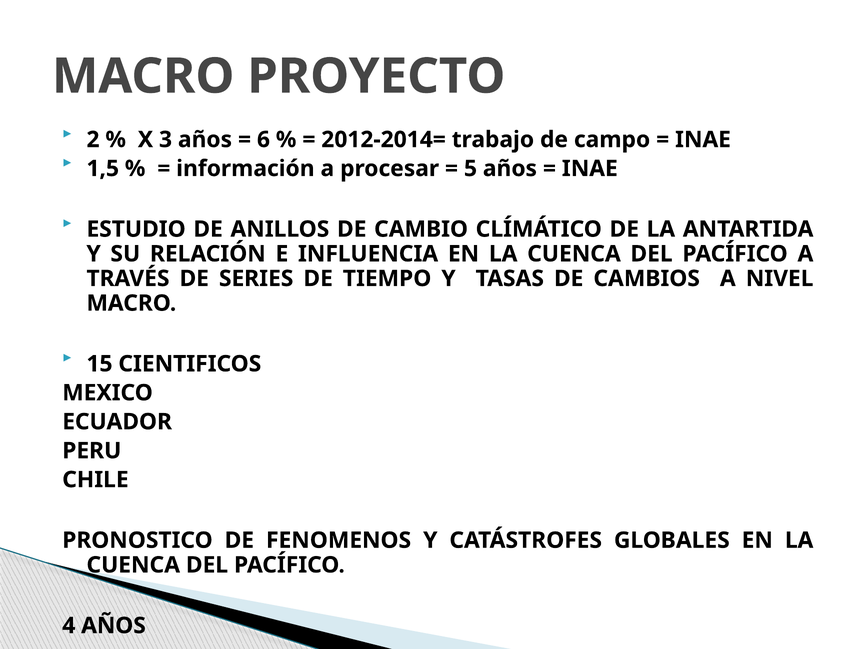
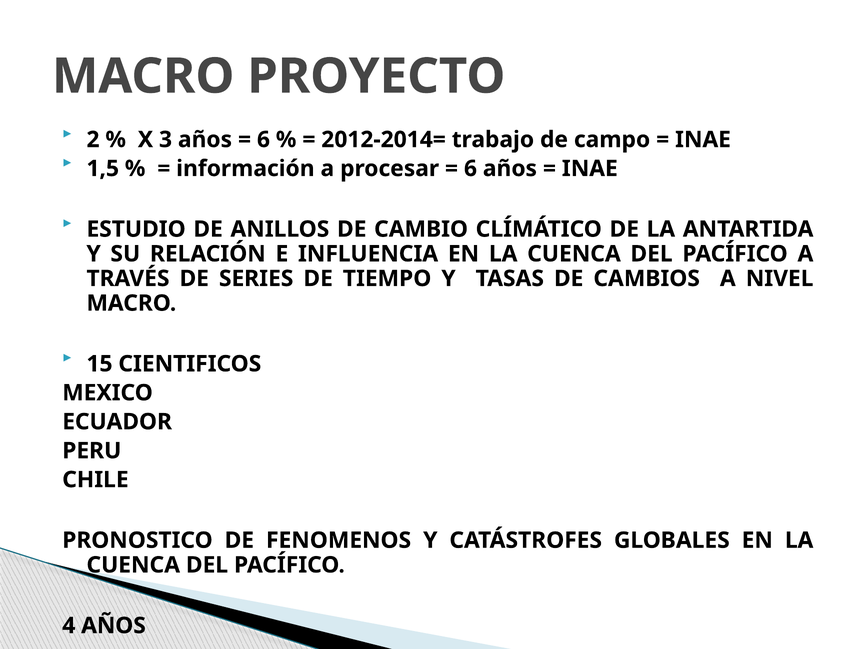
5: 5 -> 6 (470, 169)
